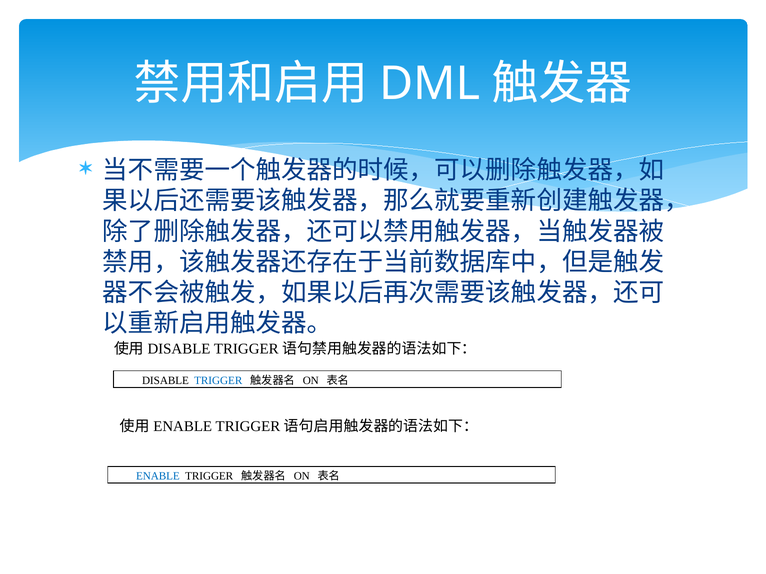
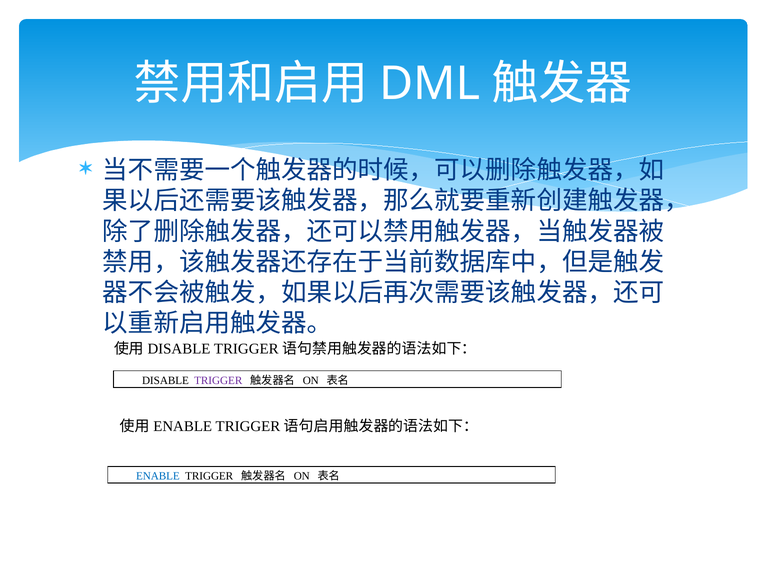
TRIGGER colour: blue -> purple (218, 381)
